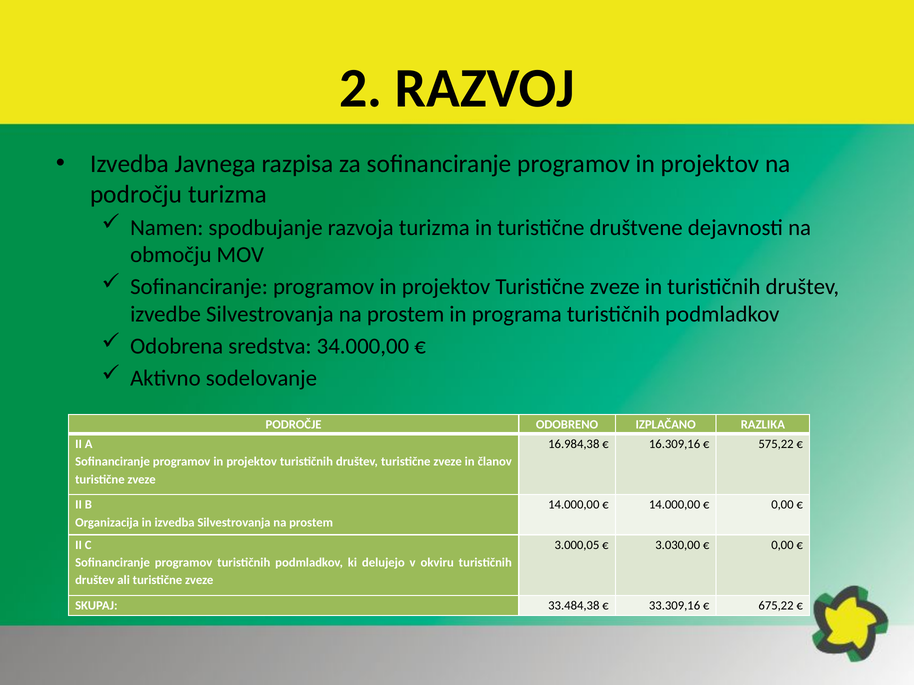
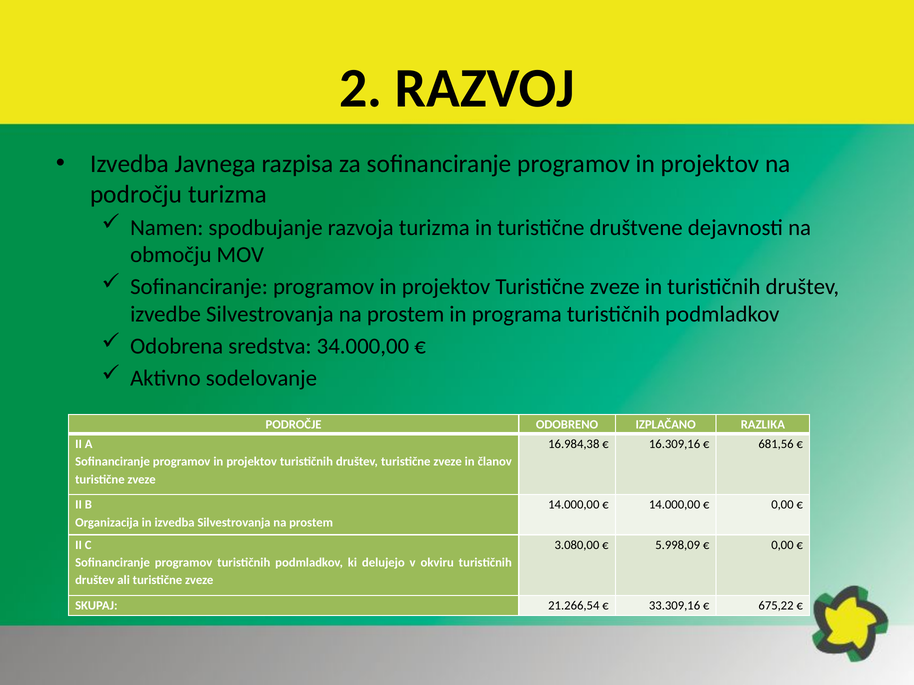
575,22: 575,22 -> 681,56 (776, 444)
3.000,05: 3.000,05 -> 3.080,00 (577, 545)
3.030,00: 3.030,00 -> 5.998,09 (678, 545)
33.484,38: 33.484,38 -> 21.266,54 (574, 606)
